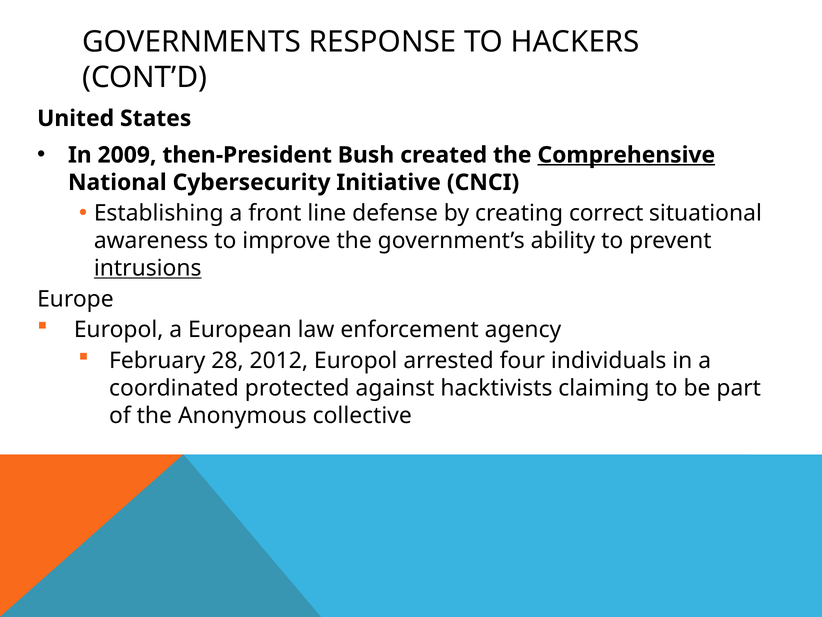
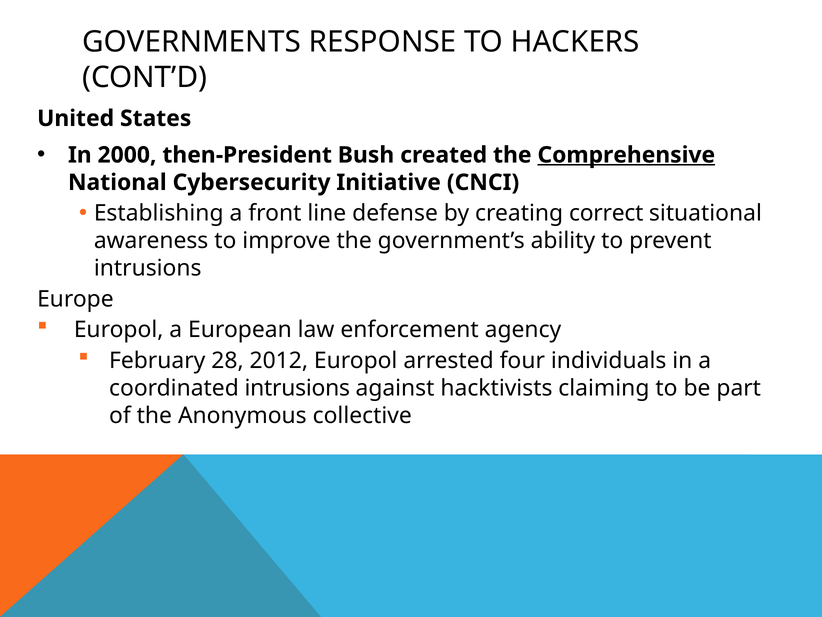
2009: 2009 -> 2000 (127, 155)
intrusions underline: present -> none (148, 268)
coordinated protected: protected -> intrusions (297, 388)
